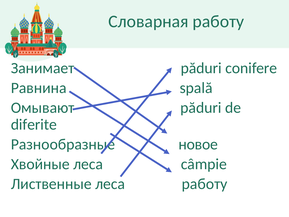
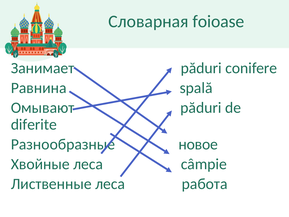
Словарная работу: работу -> foioase (218, 21)
леса работу: работу -> работа (205, 184)
